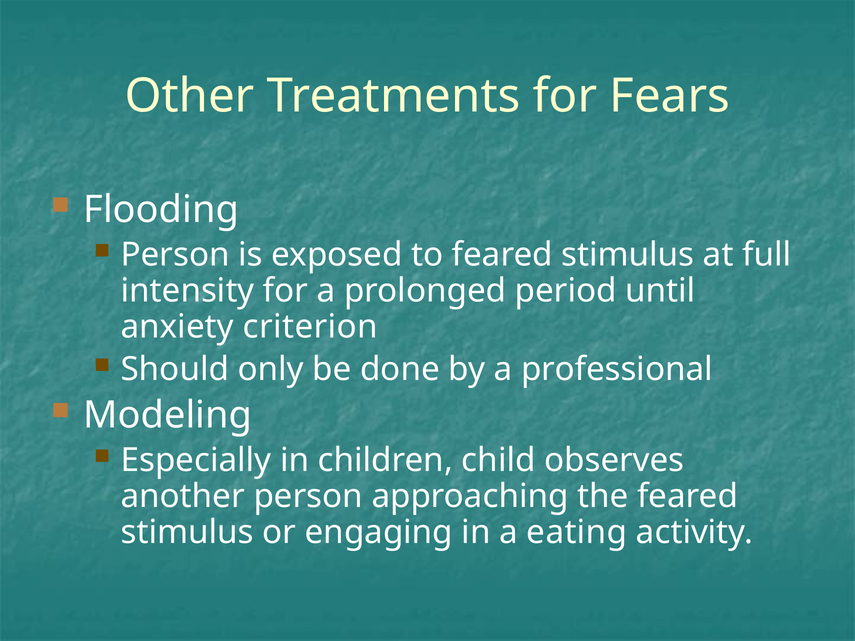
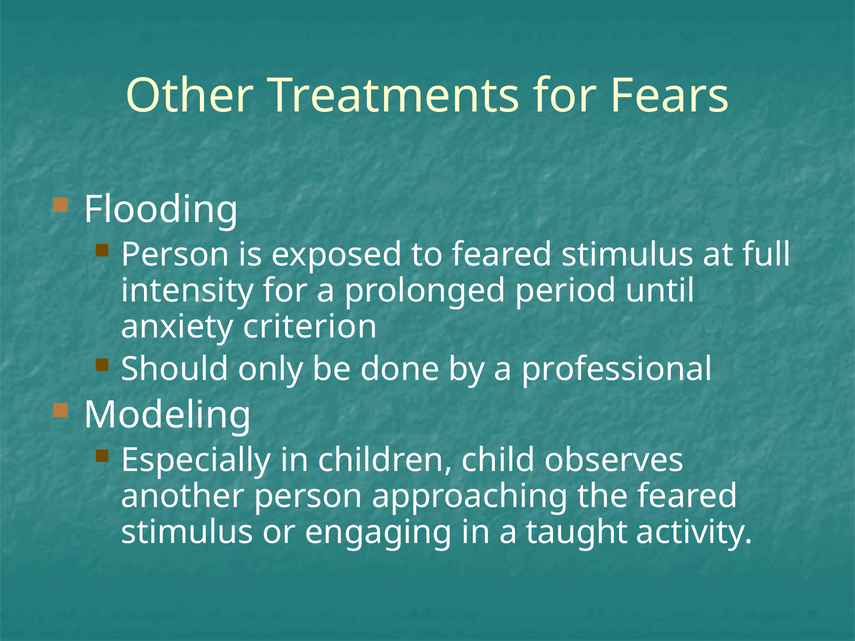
eating: eating -> taught (577, 533)
